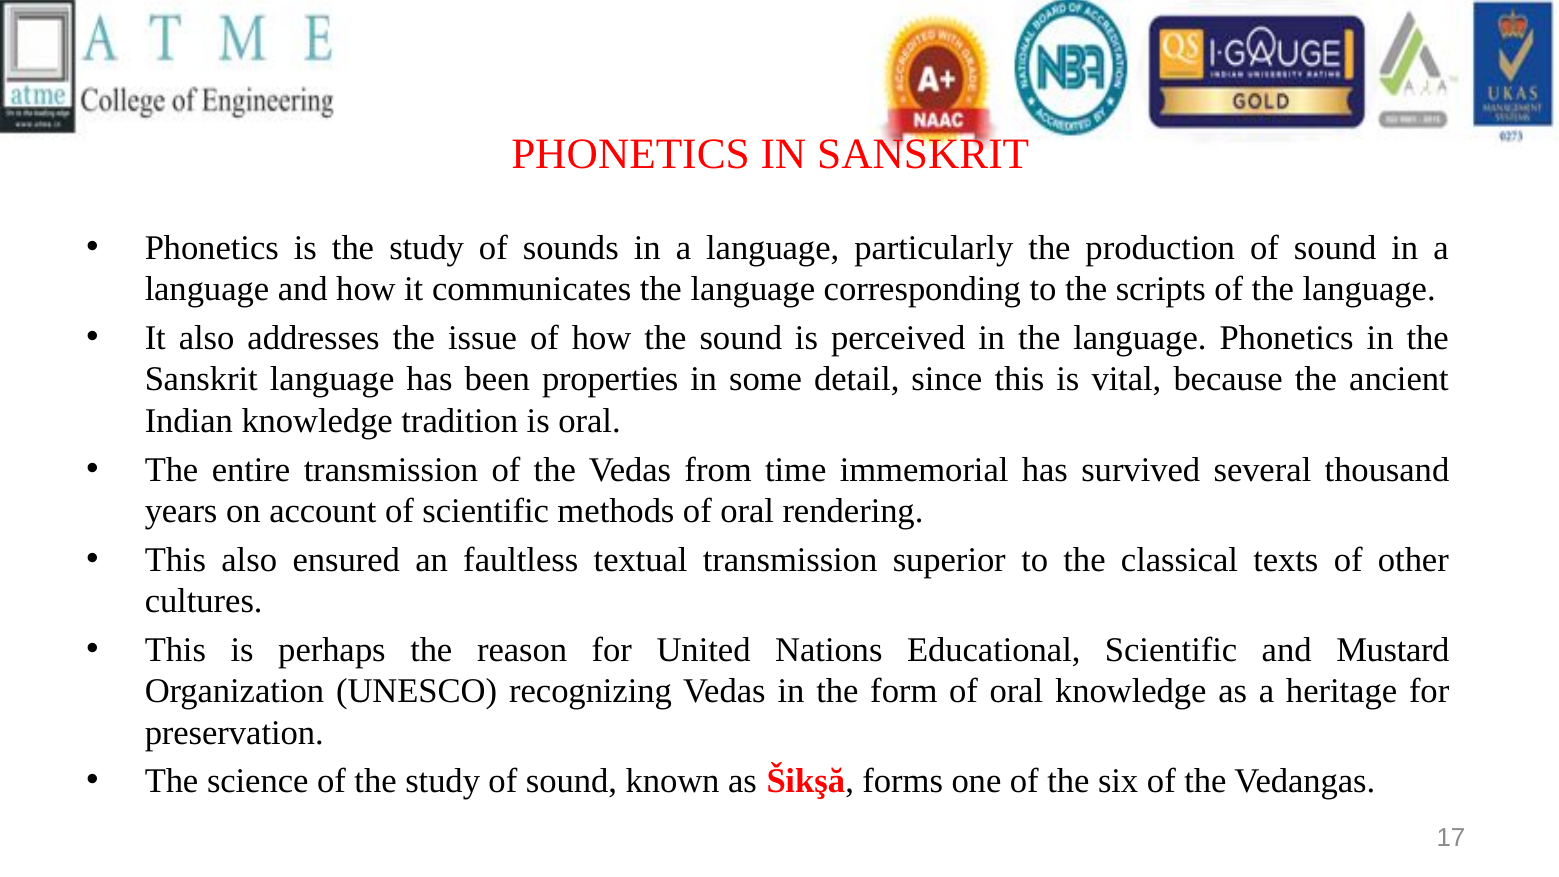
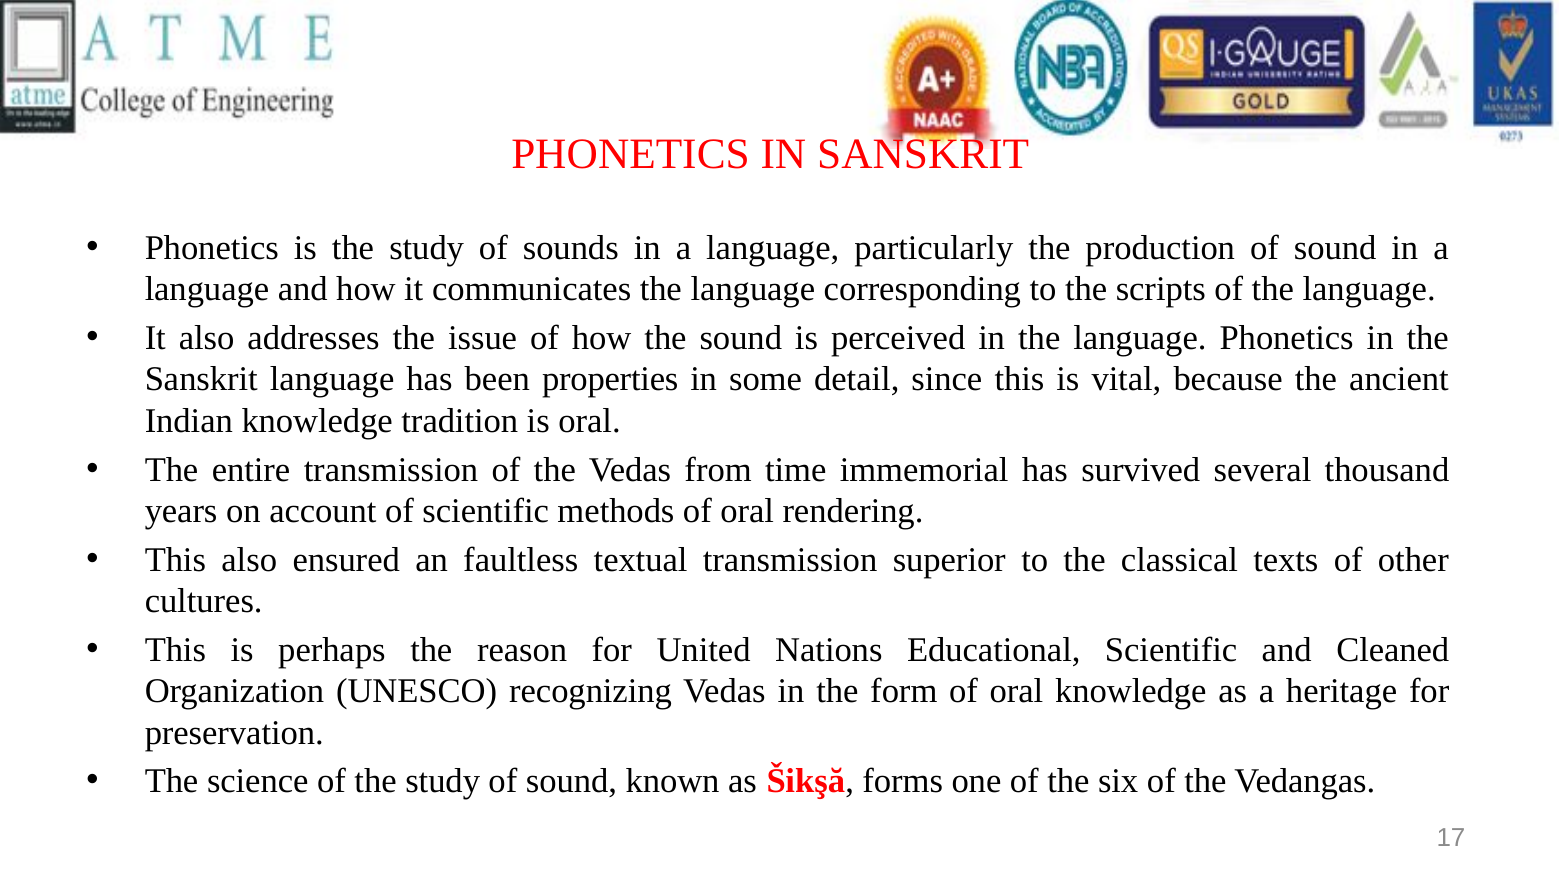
Mustard: Mustard -> Cleaned (1393, 650)
